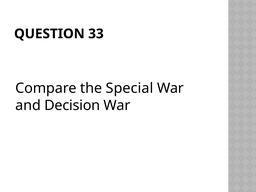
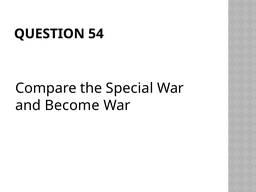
33: 33 -> 54 (96, 34)
Decision: Decision -> Become (72, 105)
